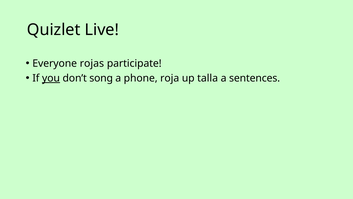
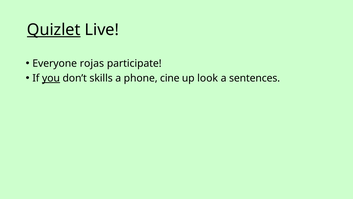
Quizlet underline: none -> present (54, 30)
song: song -> skills (101, 78)
roja: roja -> cine (170, 78)
talla: talla -> look (208, 78)
